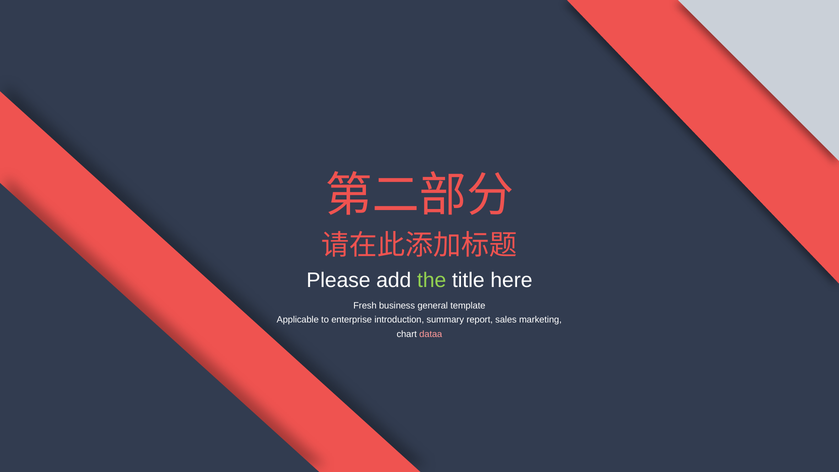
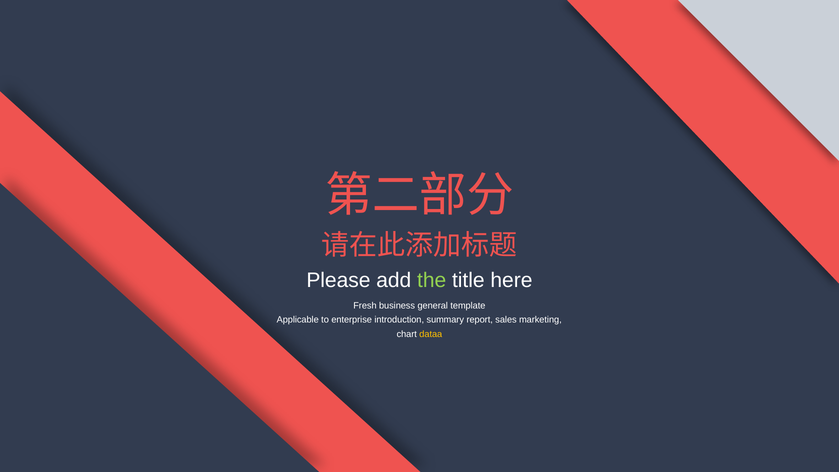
dataa colour: pink -> yellow (431, 334)
